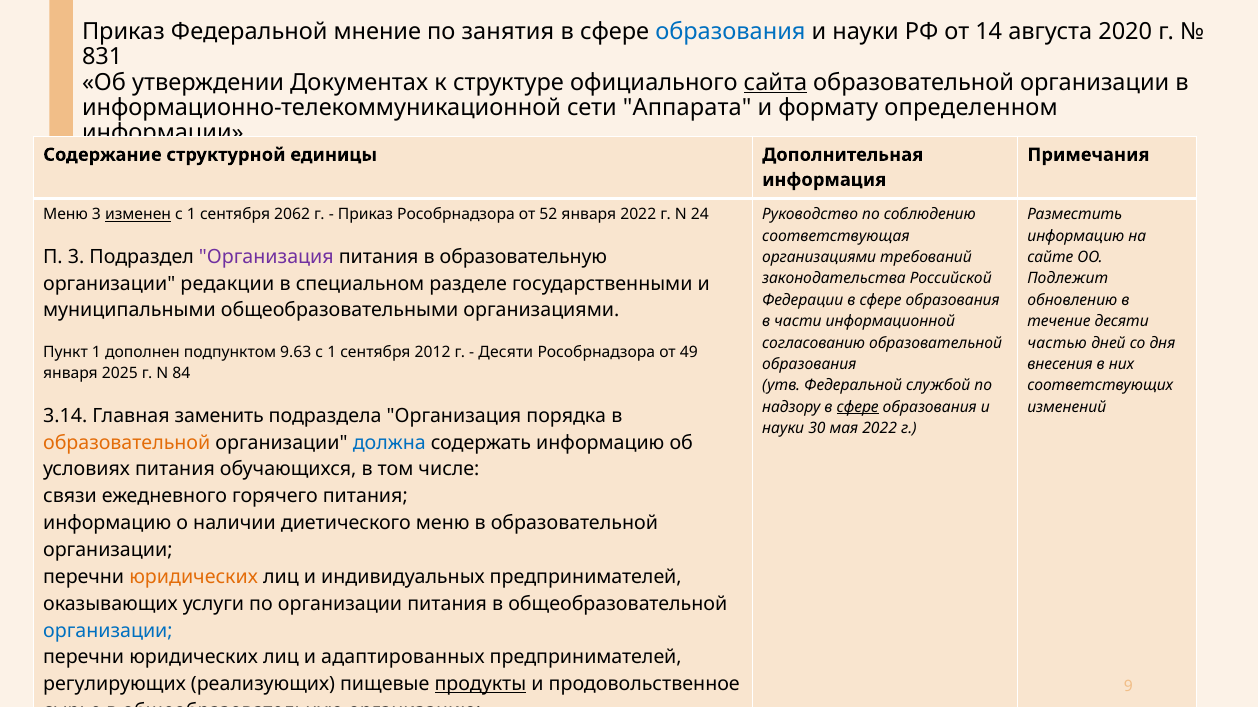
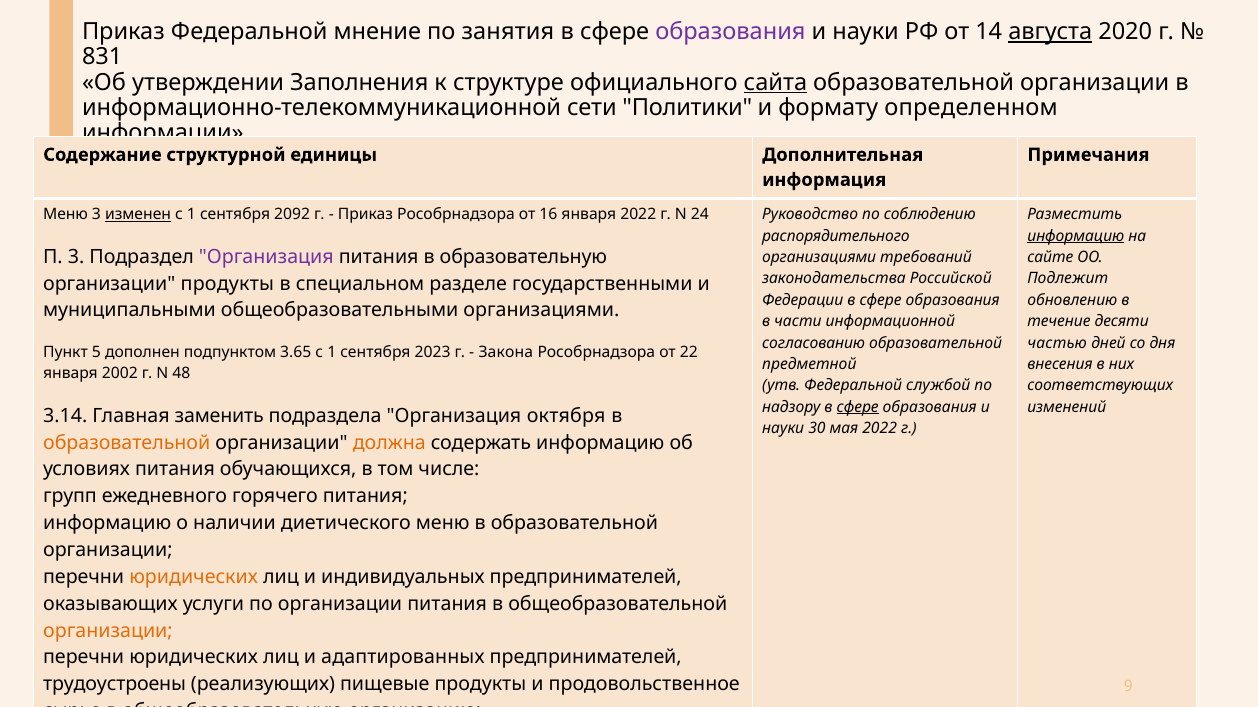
образования colour: blue -> purple (730, 32)
августа underline: none -> present (1050, 32)
Документах: Документах -> Заполнения (359, 82)
Аппарата: Аппарата -> Политики (687, 108)
2062: 2062 -> 2092 (292, 215)
52: 52 -> 16 (548, 215)
соответствующая: соответствующая -> распорядительного (836, 236)
информацию underline: none -> present (1076, 236)
организации редакции: редакции -> продукты (227, 284)
Пункт 1: 1 -> 5 (96, 353)
9.63: 9.63 -> 3.65 (296, 353)
2012: 2012 -> 2023 (433, 353)
Десяти: Десяти -> Закона (506, 353)
49: 49 -> 22 (689, 353)
образования: образования -> предметной (809, 365)
2025: 2025 -> 2002 (120, 374)
84: 84 -> 48 (181, 374)
порядка: порядка -> октября (566, 416)
должна colour: blue -> orange (389, 443)
связи: связи -> групп (70, 497)
организации colour: blue -> orange (108, 631)
регулирующих: регулирующих -> трудоустроены (115, 685)
продукты underline: present -> none (480, 685)
